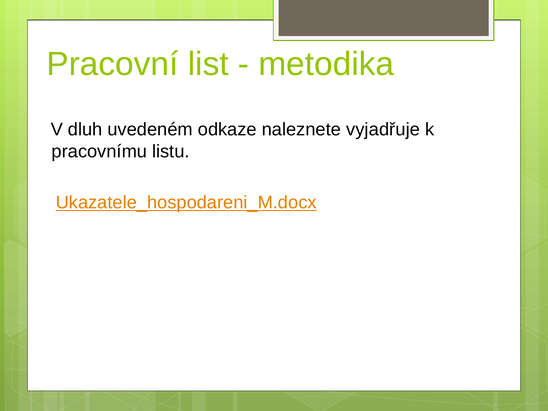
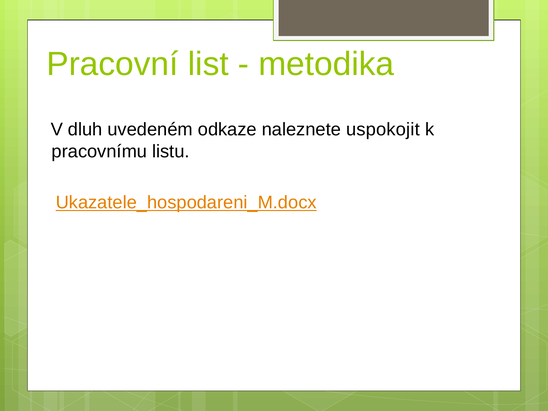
vyjadřuje: vyjadřuje -> uspokojit (383, 130)
